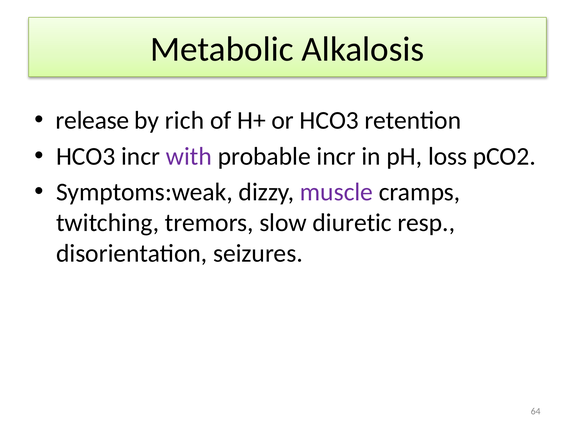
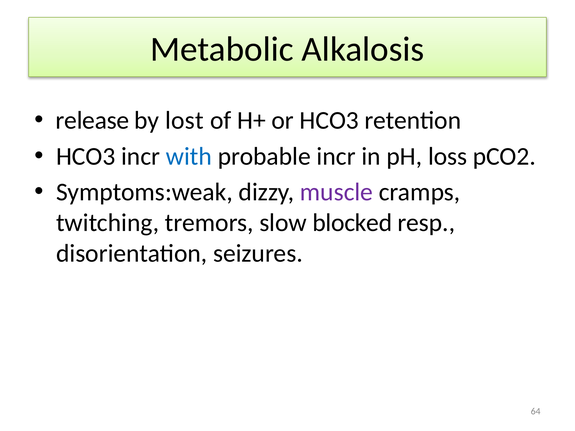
rich: rich -> lost (184, 121)
with colour: purple -> blue (189, 156)
diuretic: diuretic -> blocked (352, 223)
